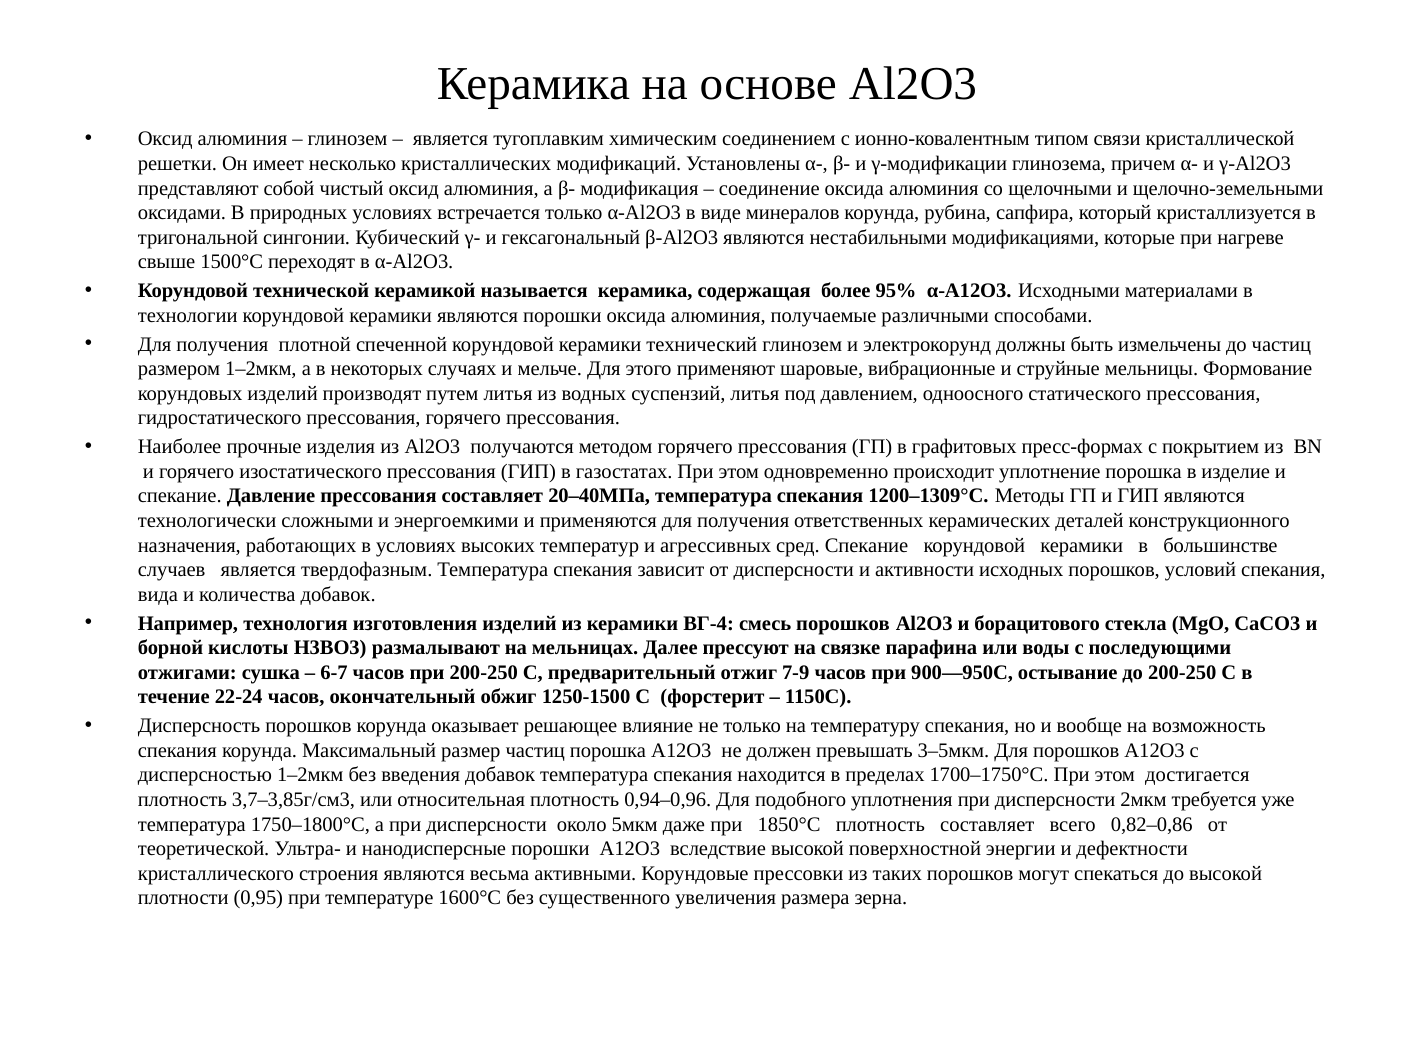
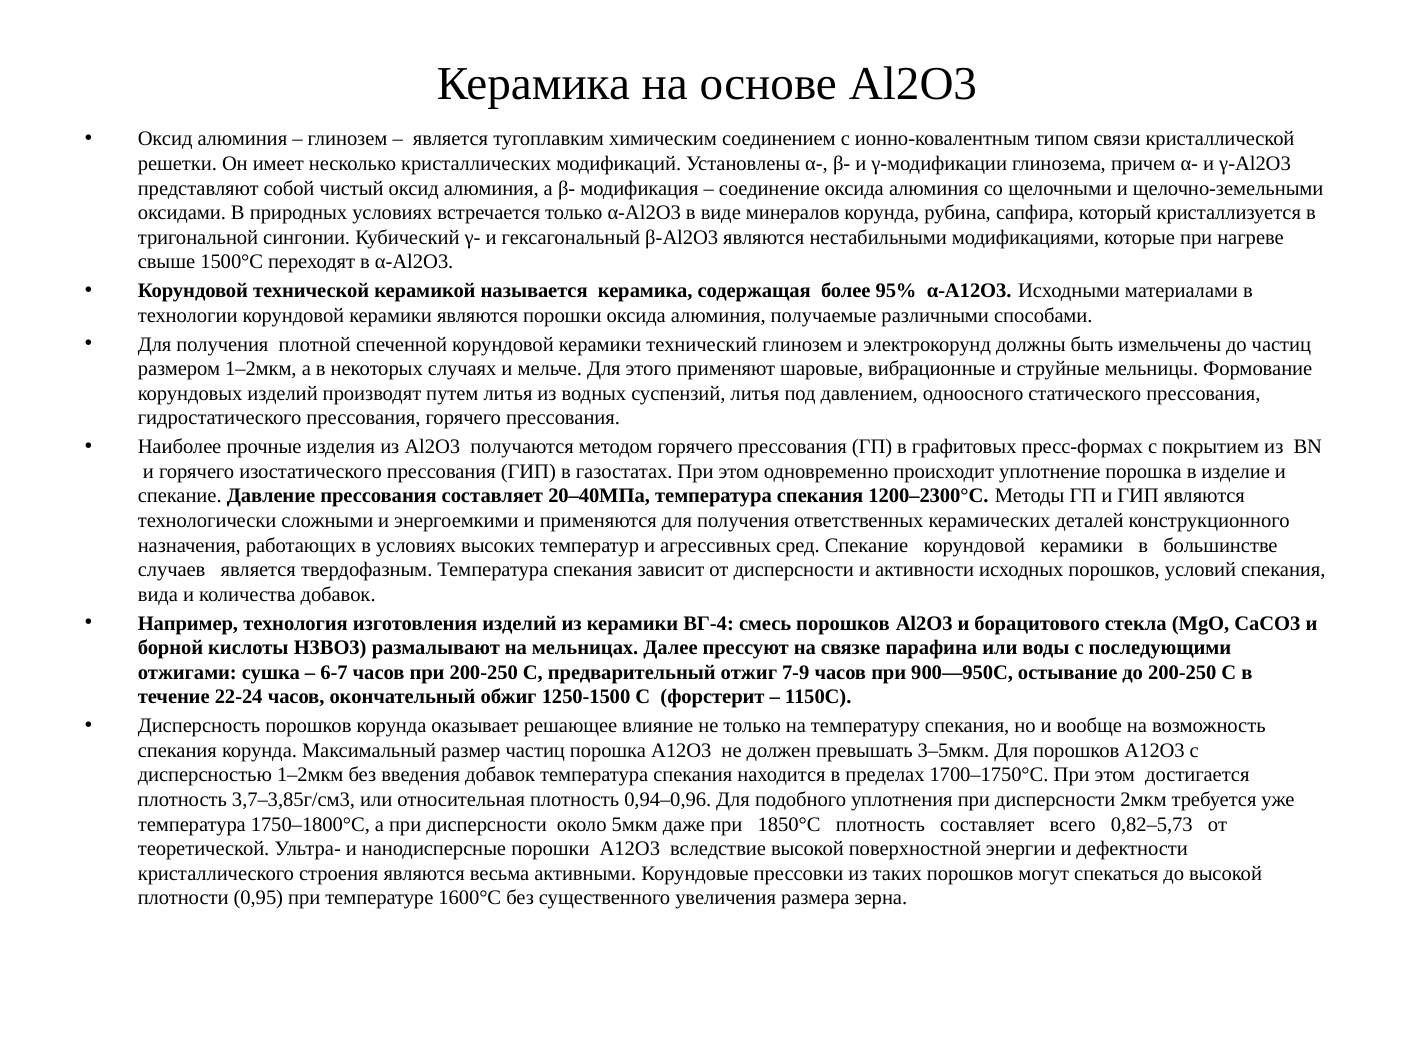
1200–1309°С: 1200–1309°С -> 1200–2300°С (928, 496)
0,82–0,86: 0,82–0,86 -> 0,82–5,73 (1152, 824)
